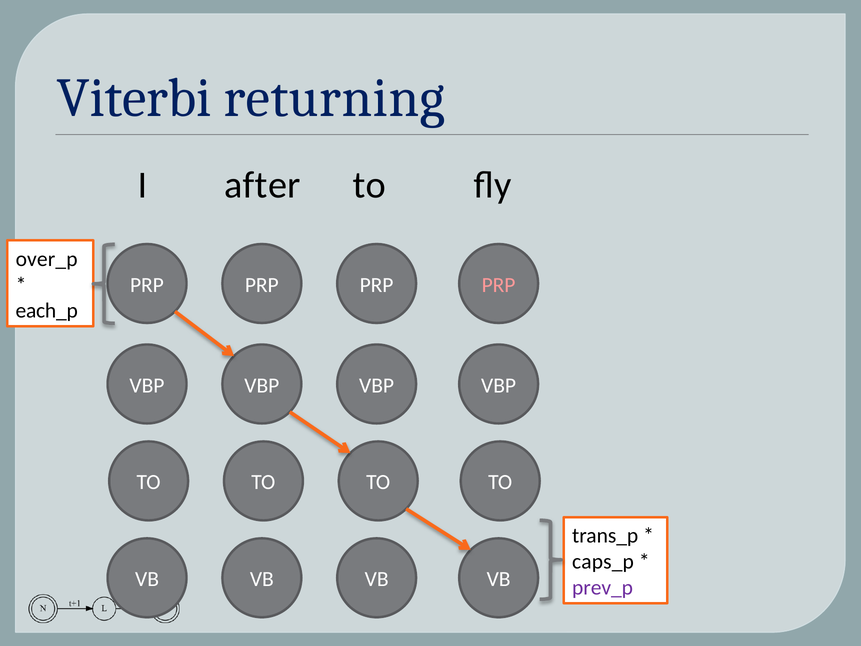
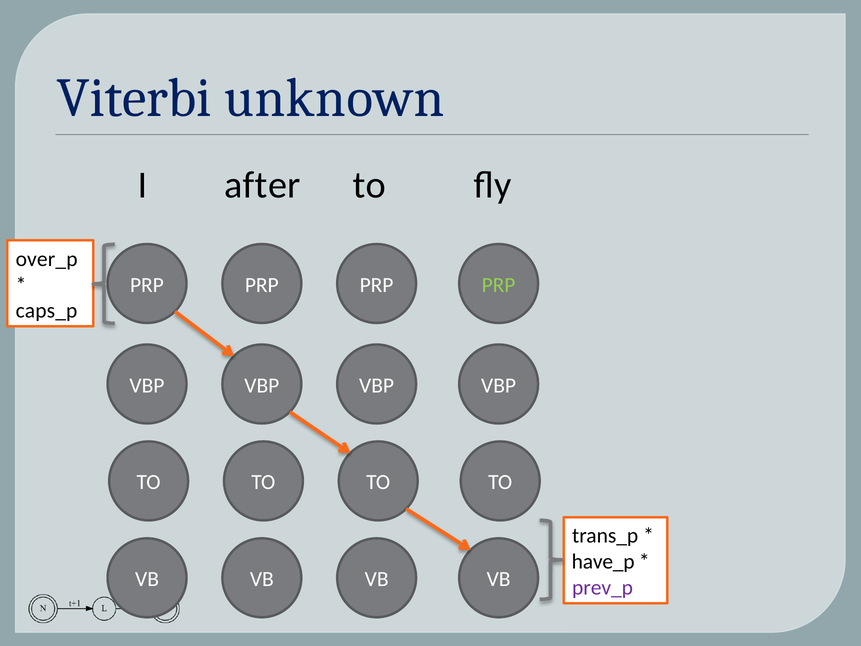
returning: returning -> unknown (334, 98)
PRP colour: pink -> light green (499, 285)
each_p: each_p -> caps_p (47, 311)
caps_p: caps_p -> have_p (603, 561)
